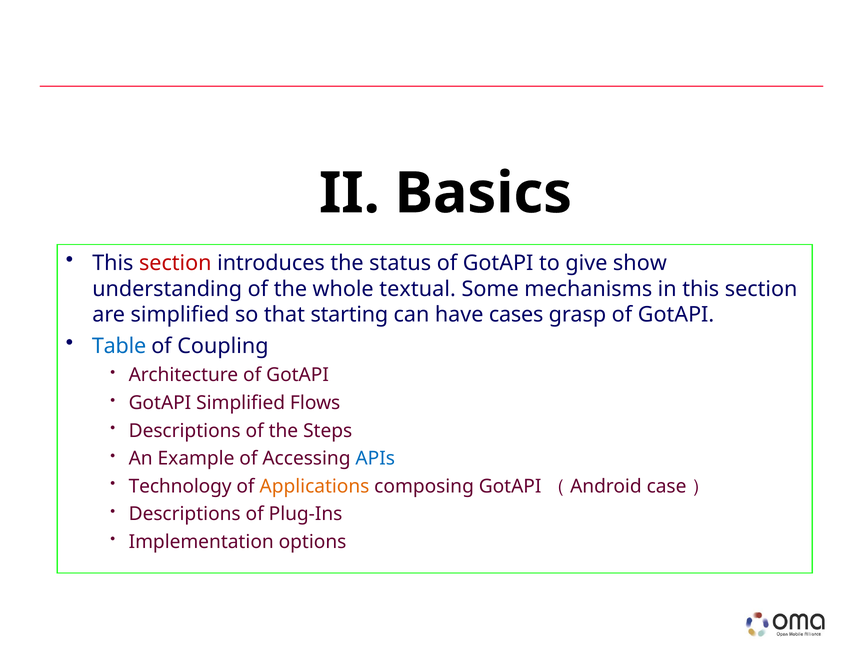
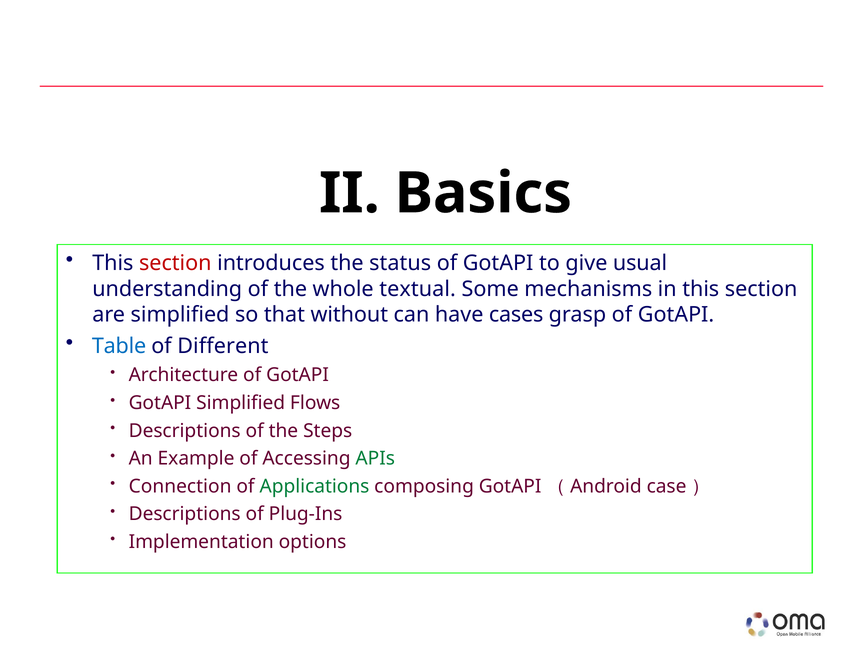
show: show -> usual (640, 263)
starting: starting -> without (349, 315)
Coupling: Coupling -> Different (223, 346)
APIs colour: blue -> green (375, 459)
Technology: Technology -> Connection (180, 486)
Applications colour: orange -> green (315, 486)
